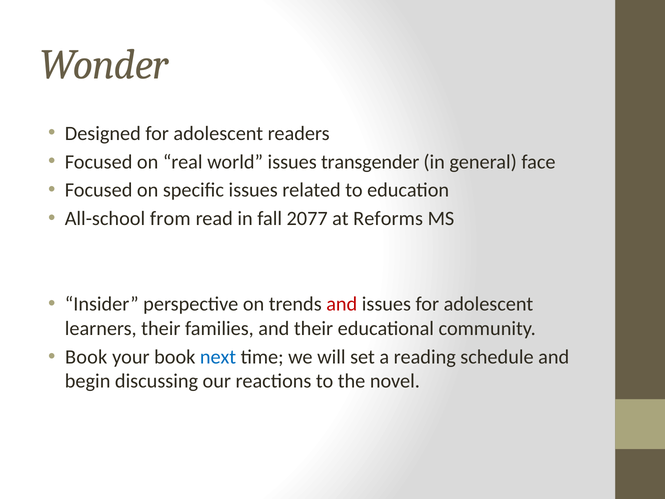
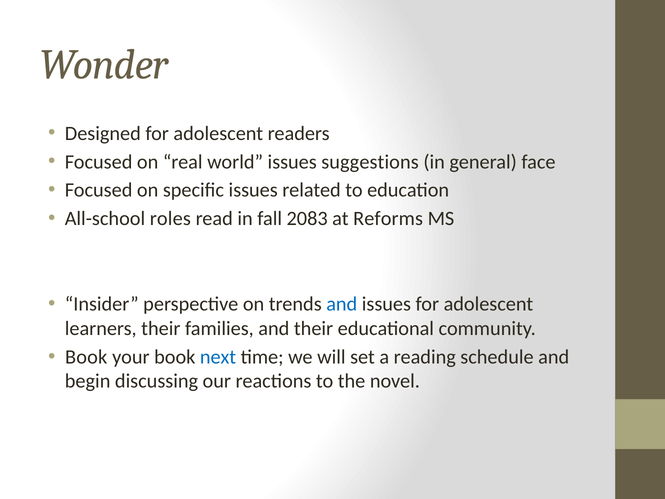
transgender: transgender -> suggestions (370, 162)
from: from -> roles (170, 219)
2077: 2077 -> 2083 (307, 219)
and colour: red -> blue (342, 304)
